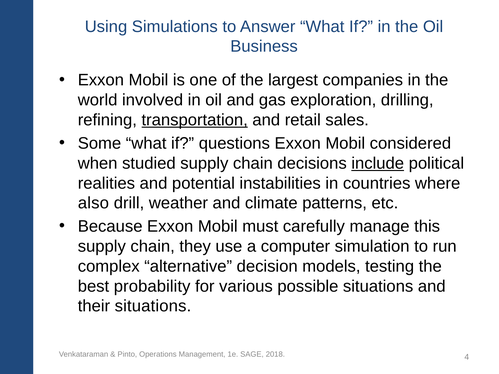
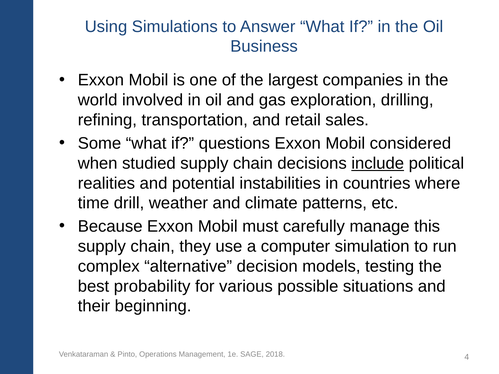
transportation underline: present -> none (195, 120)
also: also -> time (93, 203)
their situations: situations -> beginning (153, 306)
